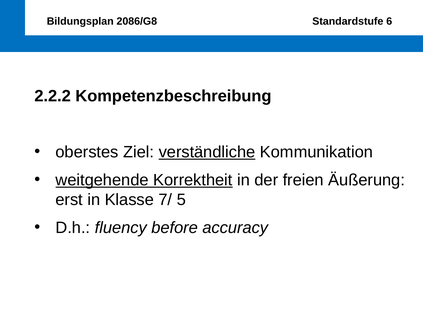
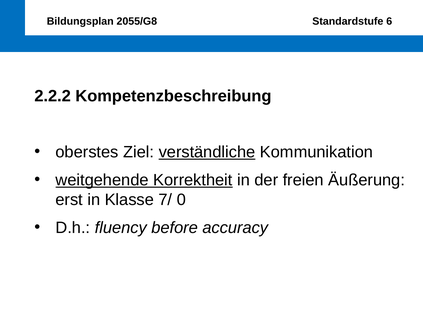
2086/G8: 2086/G8 -> 2055/G8 (137, 21)
5: 5 -> 0 (181, 200)
